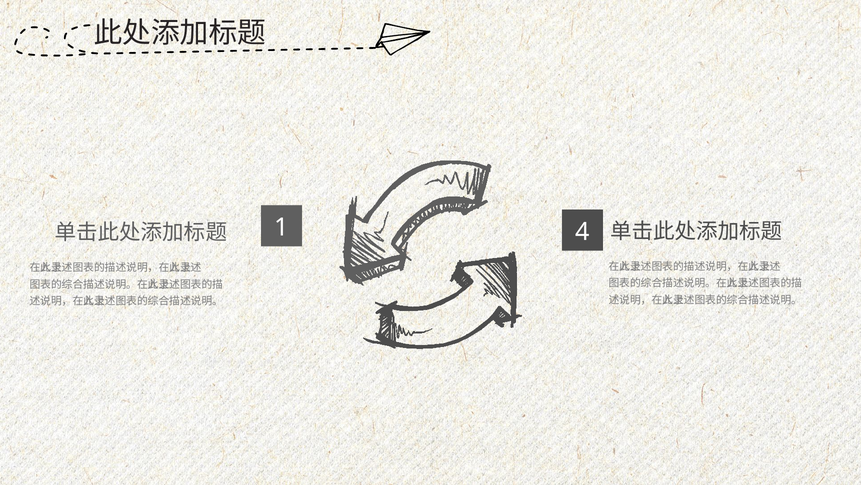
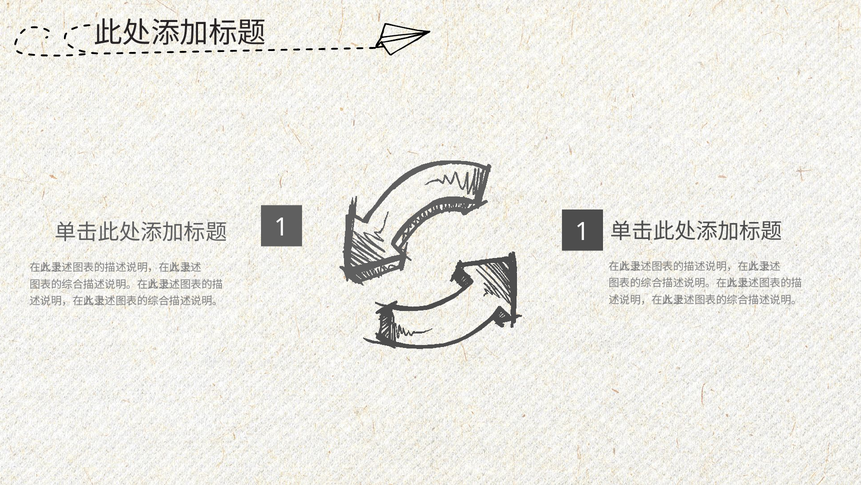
4: 4 -> 1 (582, 232)
